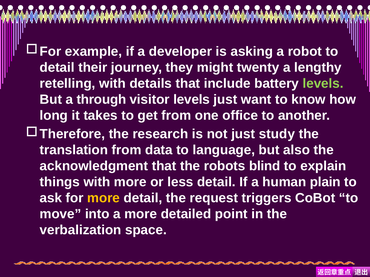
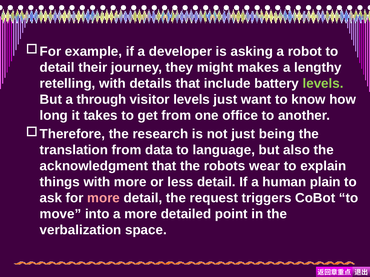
twenty: twenty -> makes (258, 68)
study: study -> being (277, 134)
blind: blind -> wear (265, 166)
more colour: yellow -> pink (104, 198)
